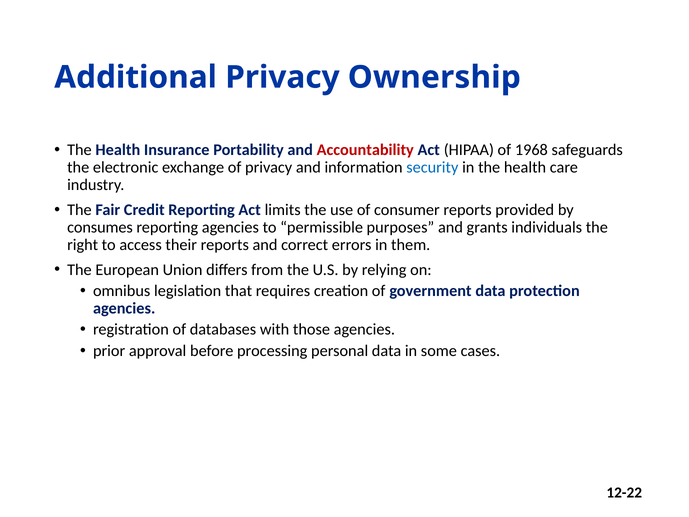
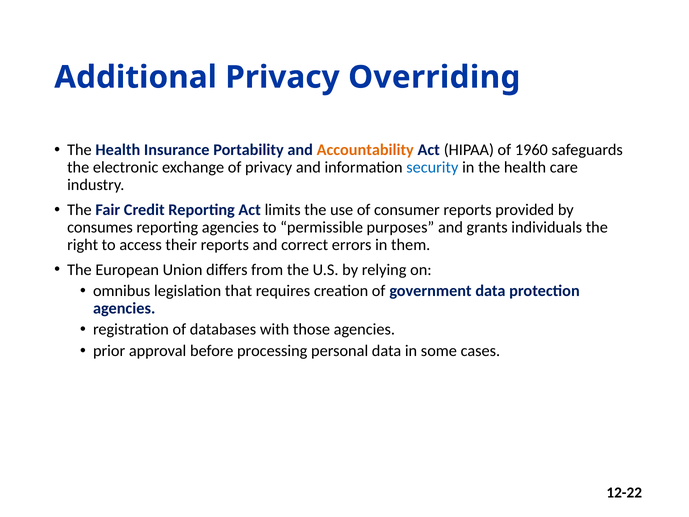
Ownership: Ownership -> Overriding (434, 77)
Accountability colour: red -> orange (365, 150)
1968: 1968 -> 1960 (531, 150)
